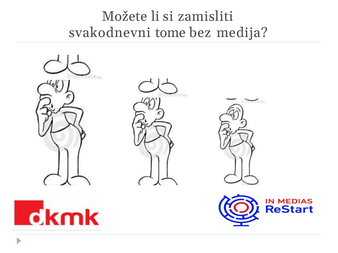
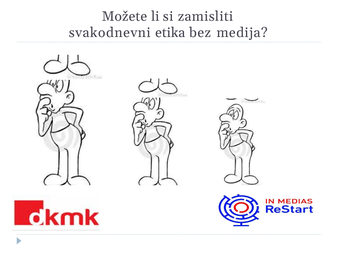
tome: tome -> etika (170, 33)
